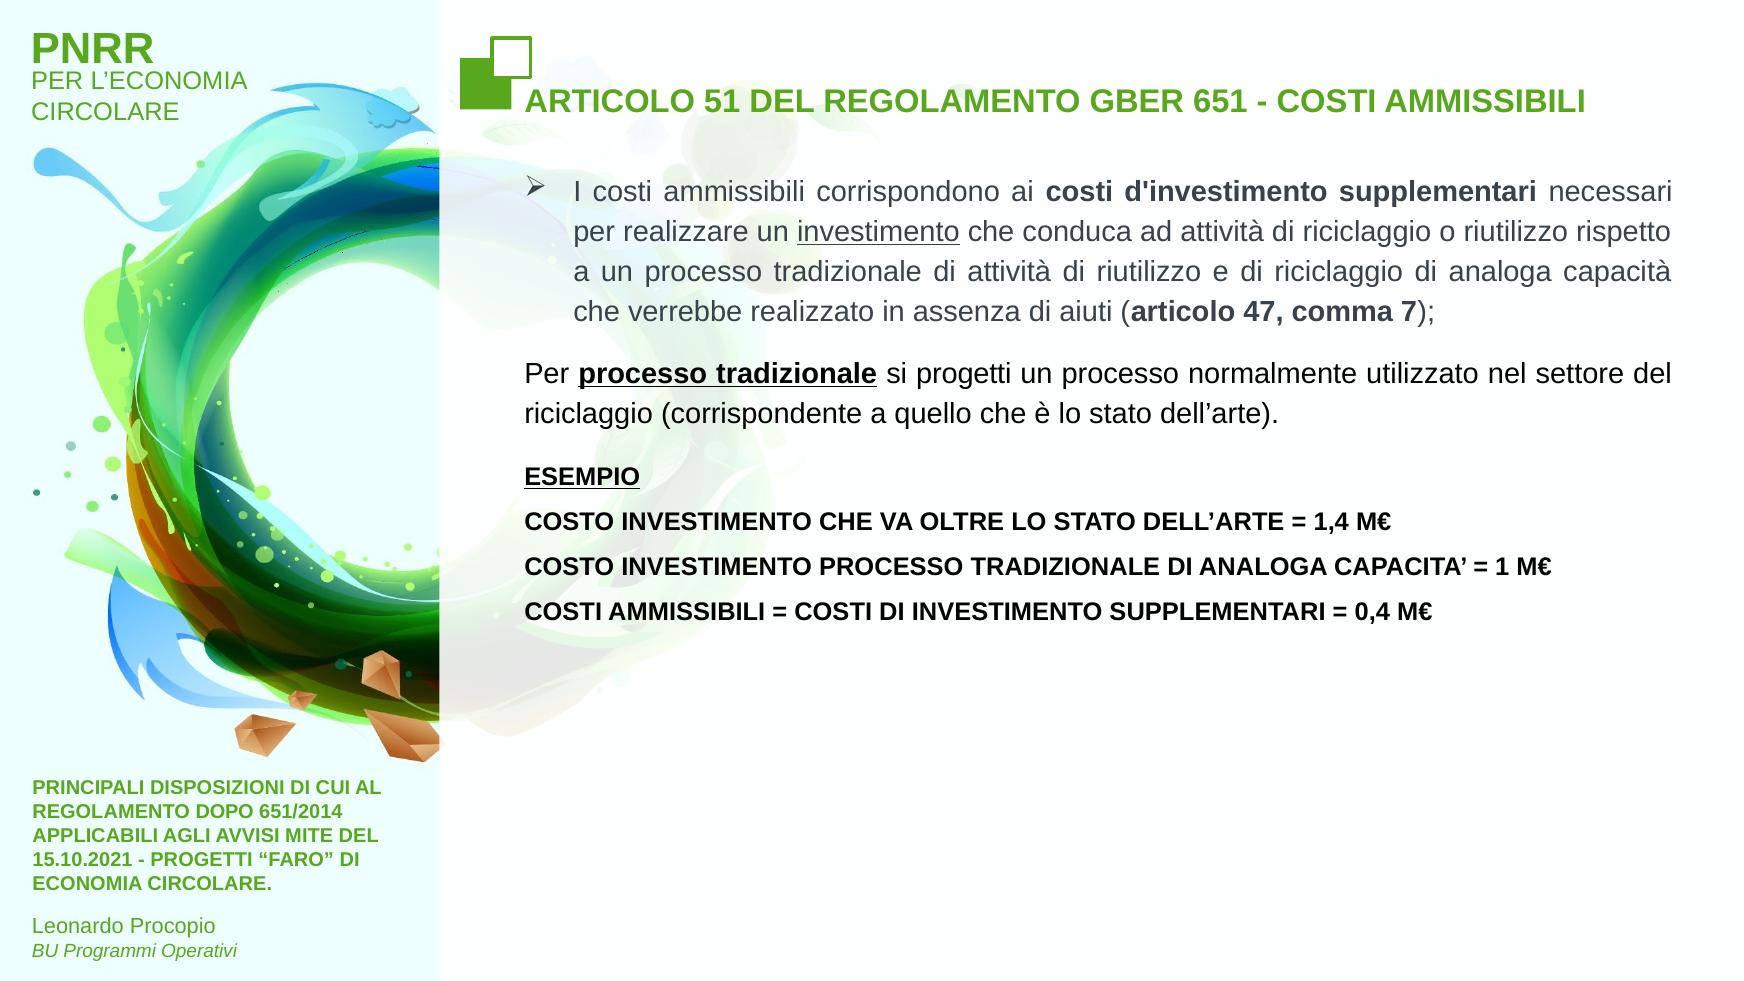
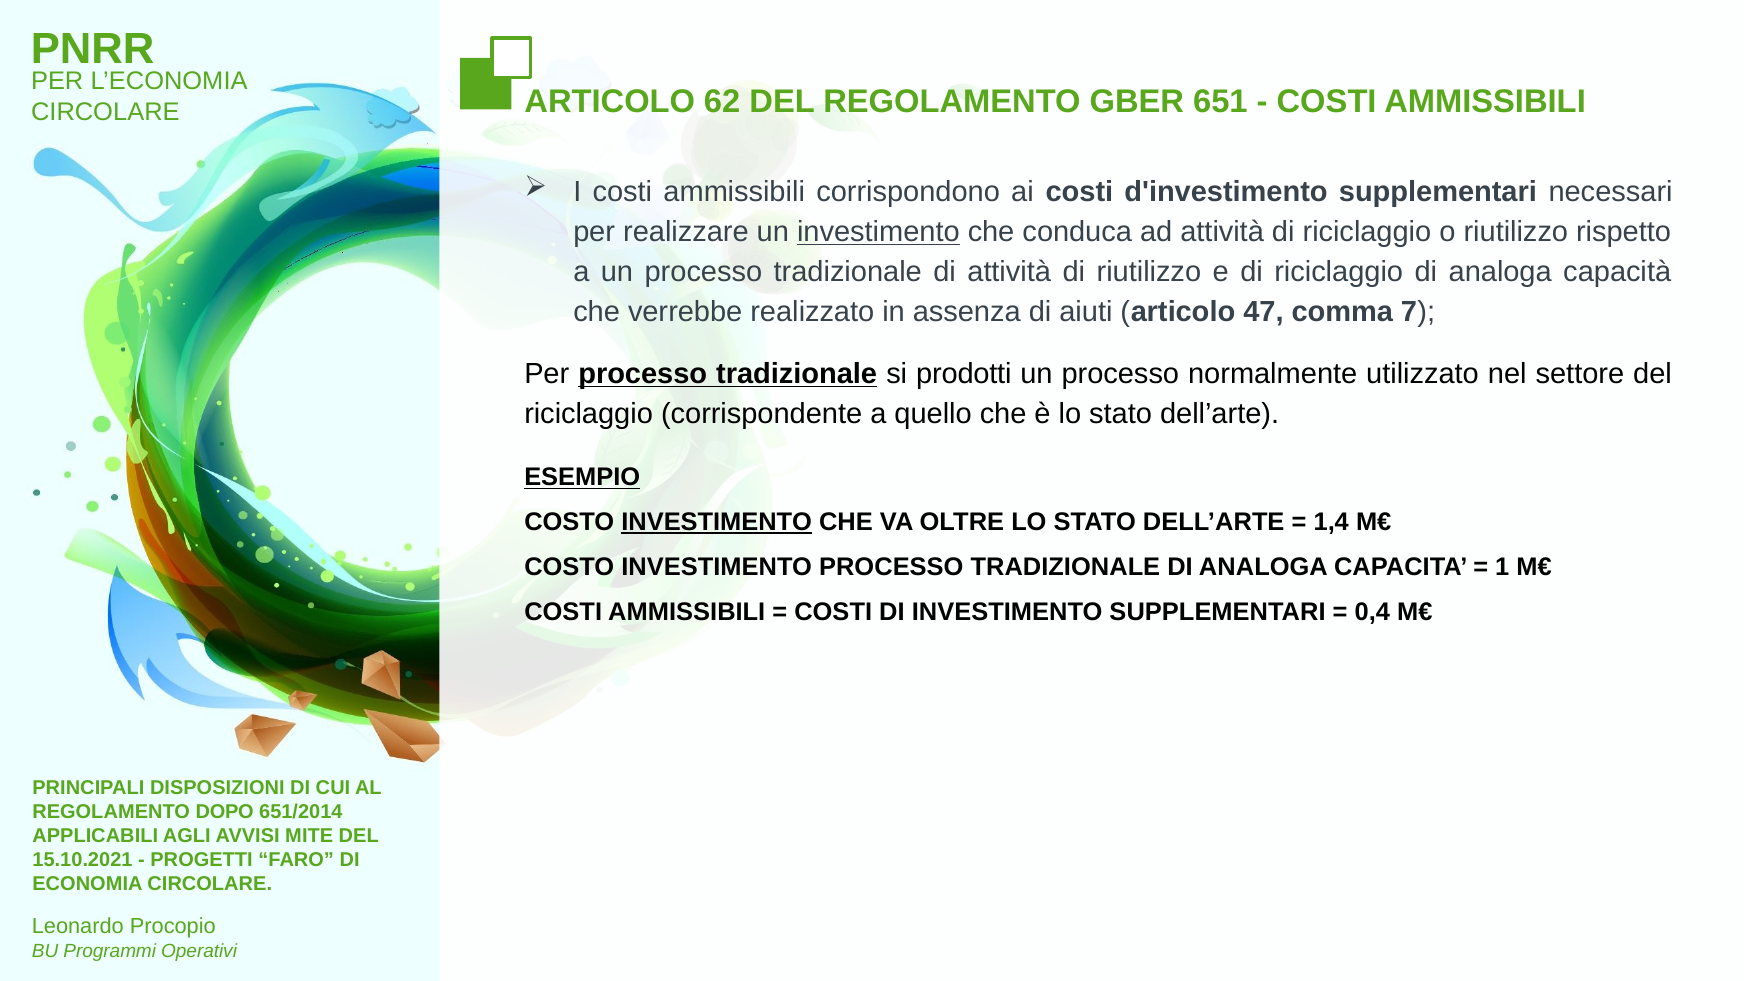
51: 51 -> 62 (722, 102)
si progetti: progetti -> prodotti (964, 374)
INVESTIMENTO underline: none -> present (717, 522)
